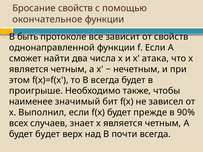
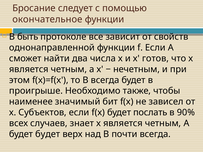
Бросание свойств: свойств -> следует (75, 8)
атака: атака -> готов (155, 58)
Выполнил: Выполнил -> Субъектов (43, 113)
прежде: прежде -> послать (150, 113)
